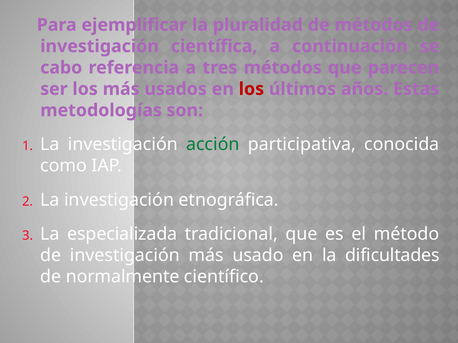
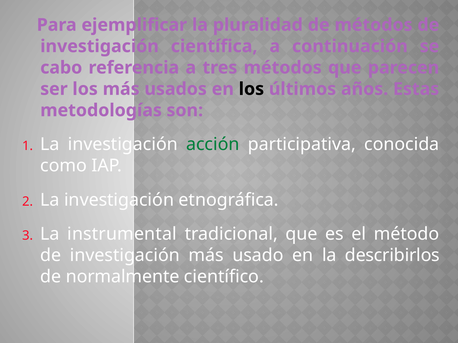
los colour: red -> black (251, 89)
especializada: especializada -> instrumental (122, 234)
dificultades: dificultades -> describirlos (392, 256)
